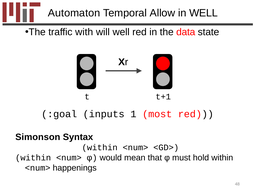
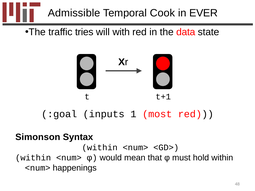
Automaton: Automaton -> Admissible (74, 13)
Allow: Allow -> Cook (162, 13)
in WELL: WELL -> EVER (204, 13)
with: with -> tries (84, 32)
will well: well -> with (121, 32)
